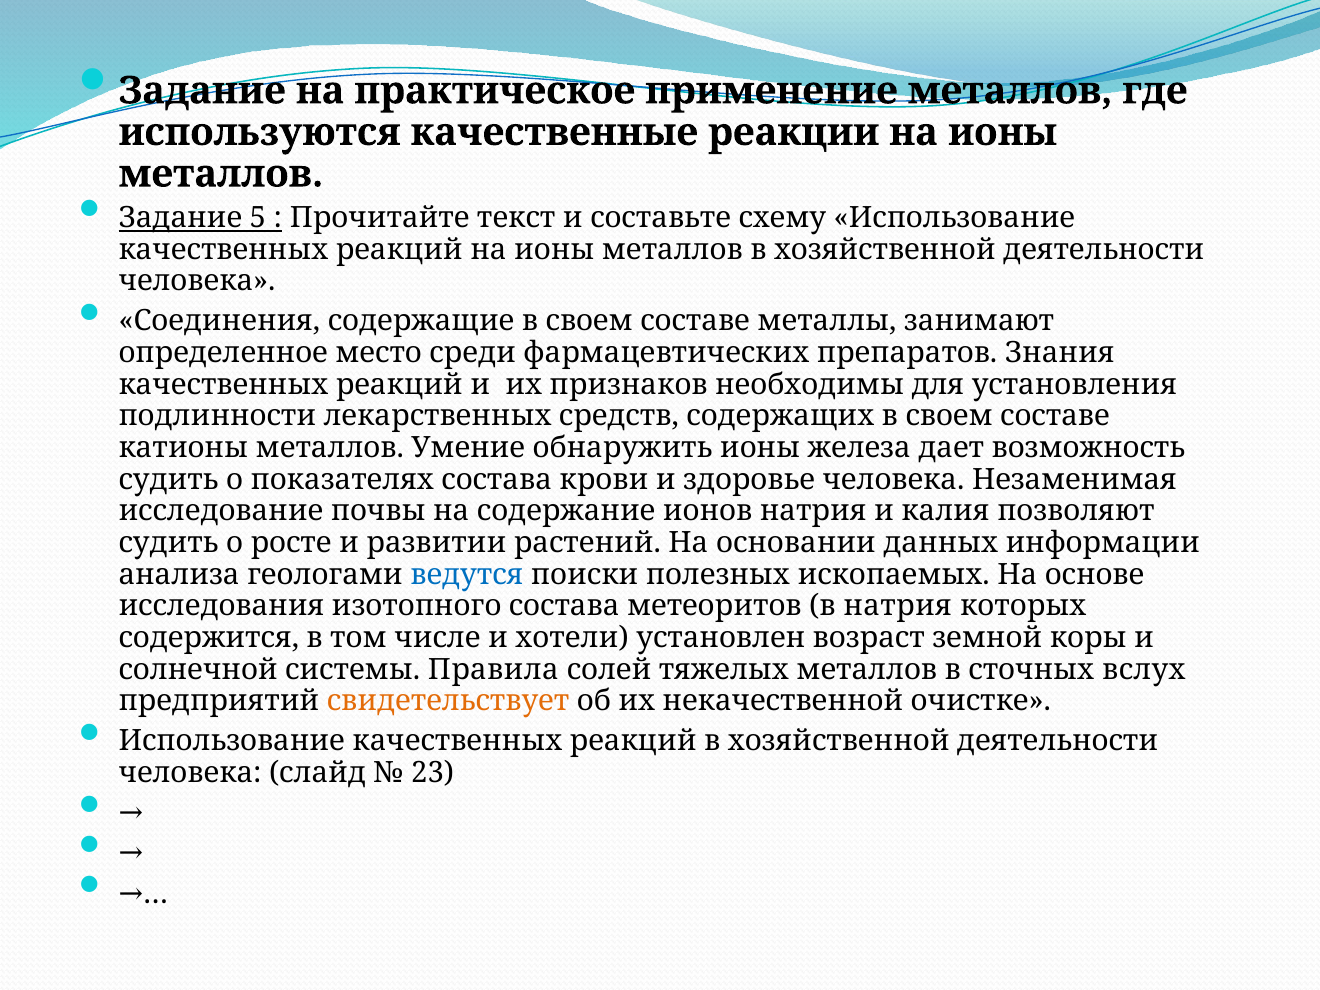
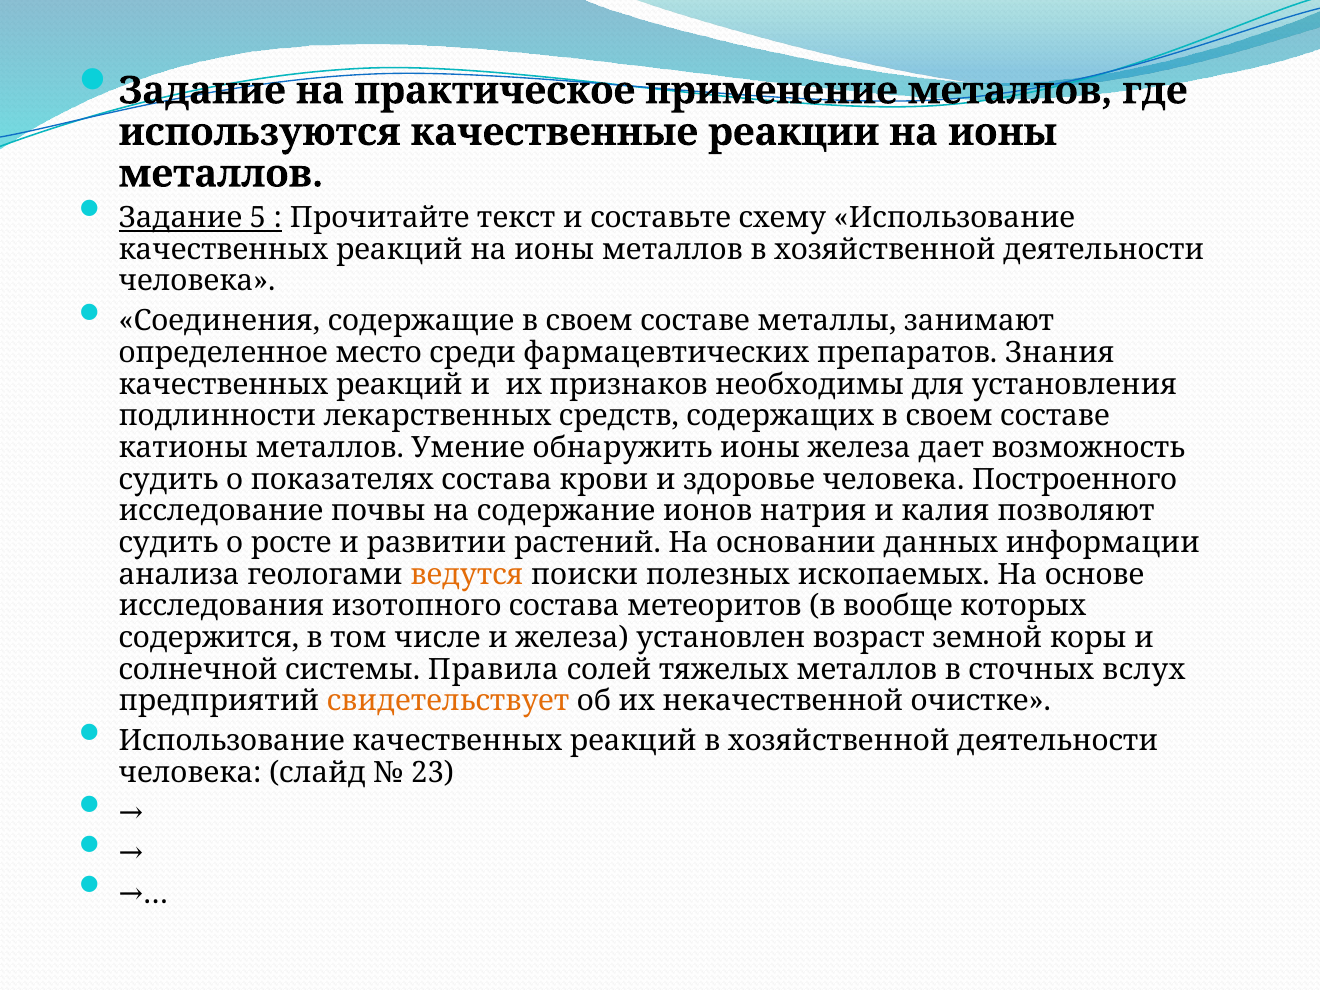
Незаменимая: Незаменимая -> Построенного (1075, 480)
ведутся colour: blue -> orange (467, 574)
в натрия: натрия -> вообще (898, 606)
и хотели: хотели -> железа (572, 638)
